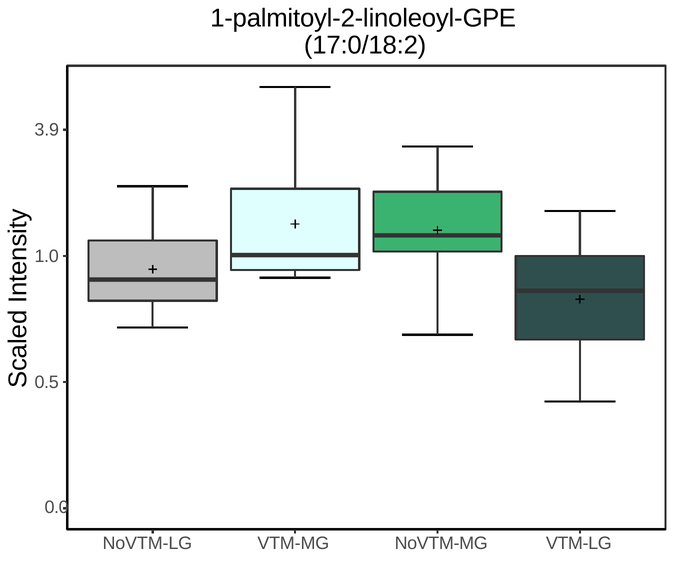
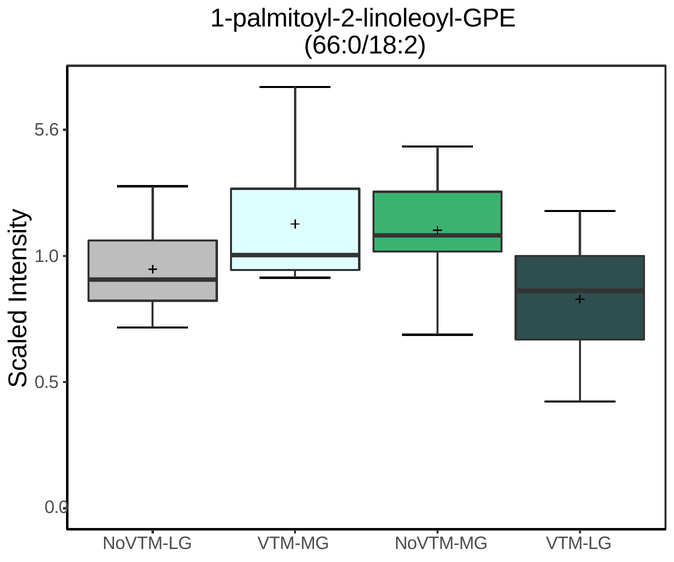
17:0/18:2: 17:0/18:2 -> 66:0/18:2 (365, 45)
3.9: 3.9 -> 5.6 (47, 130)
